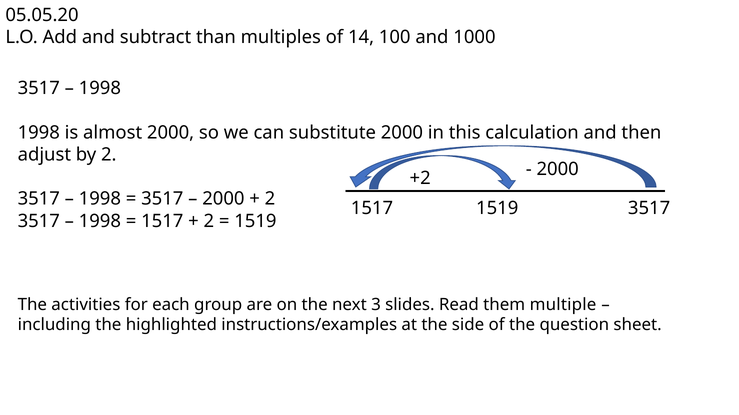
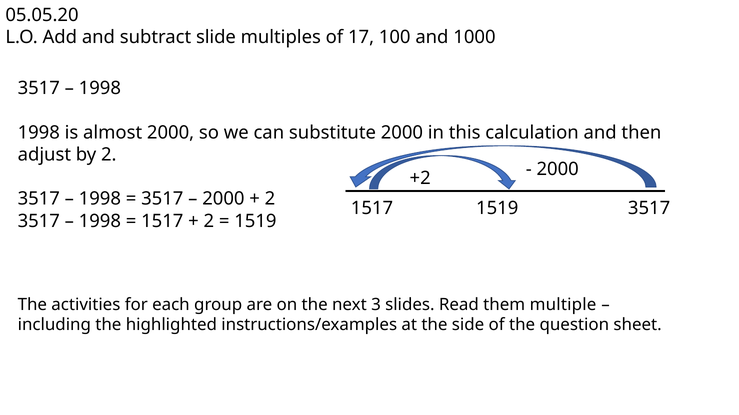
than: than -> slide (216, 37)
14: 14 -> 17 (361, 37)
